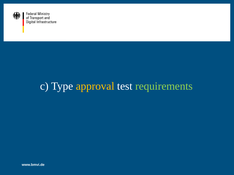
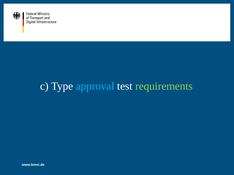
approval colour: yellow -> light blue (95, 86)
